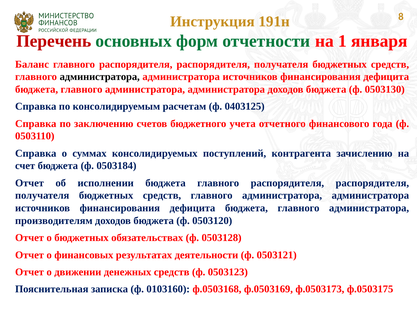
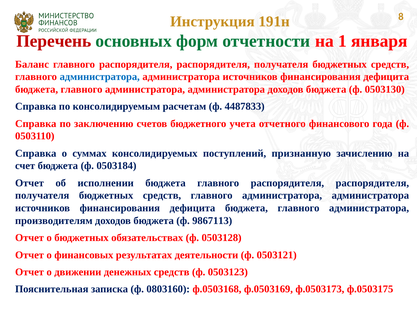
администратора colour: black -> blue (100, 77)
0403125: 0403125 -> 4487833 (245, 106)
контрагента: контрагента -> признанную (301, 153)
0503120: 0503120 -> 9867113 (212, 220)
0103160: 0103160 -> 0803160 (168, 289)
